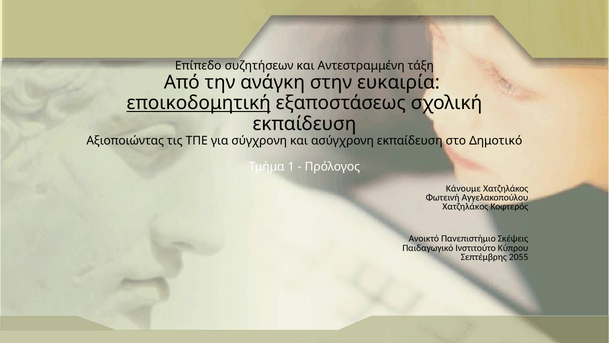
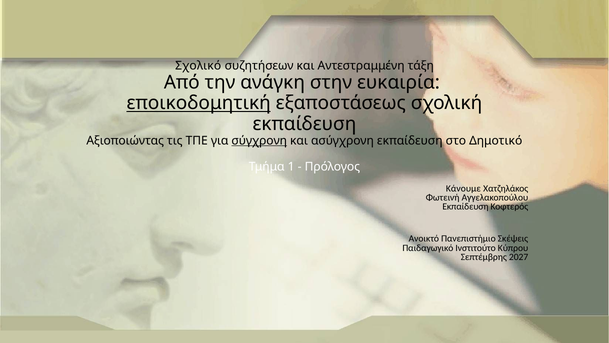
Επίπεδο: Επίπεδο -> Σχολικό (198, 66)
σύγχρονη underline: none -> present (259, 140)
Χατζηλάκος: Χατζηλάκος -> Εκπαίδευση (465, 206)
2055: 2055 -> 2027 (519, 257)
